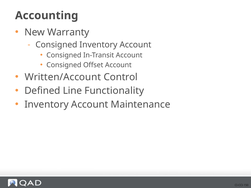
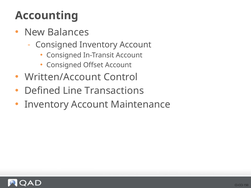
Warranty: Warranty -> Balances (68, 32)
Functionality: Functionality -> Transactions (114, 91)
